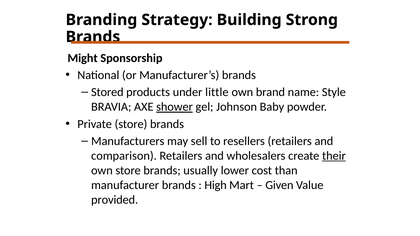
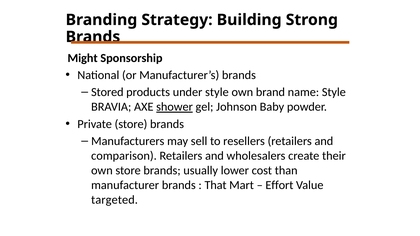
under little: little -> style (217, 92)
their underline: present -> none (334, 156)
High: High -> That (216, 185)
Given: Given -> Effort (279, 185)
provided: provided -> targeted (115, 200)
